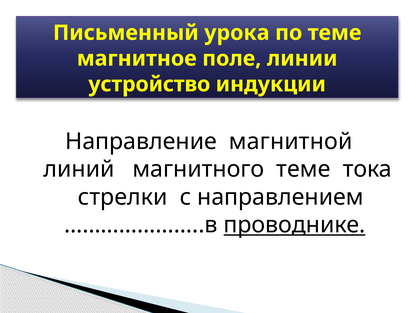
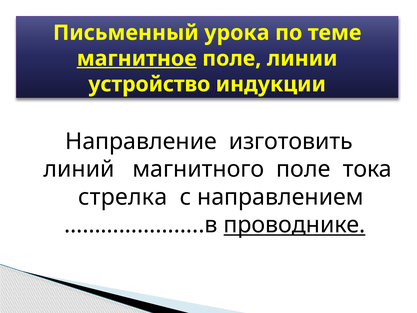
магнитное underline: none -> present (137, 59)
магнитной: магнитной -> изготовить (291, 141)
магнитного теме: теме -> поле (303, 169)
стрелки: стрелки -> стрелка (123, 197)
